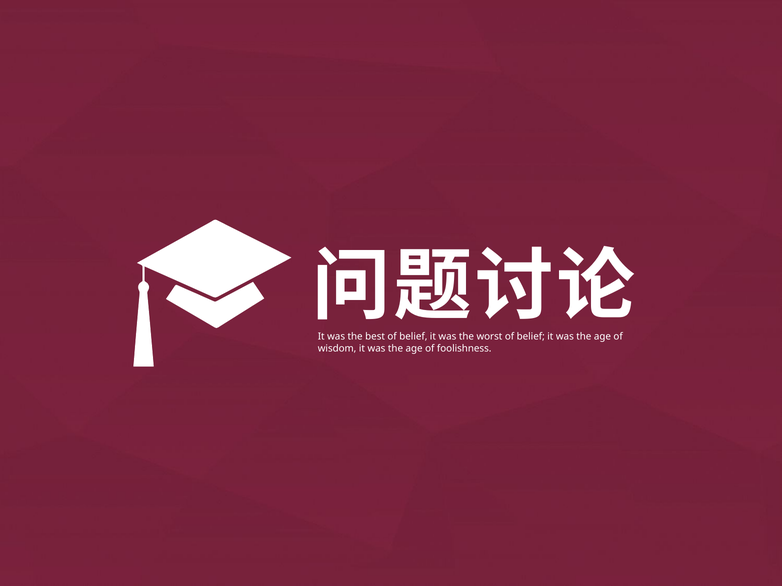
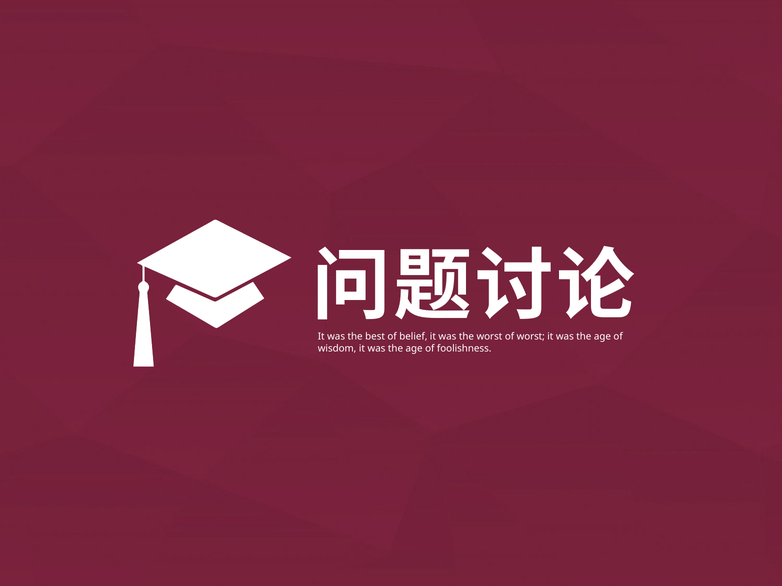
worst of belief: belief -> worst (531, 337)
